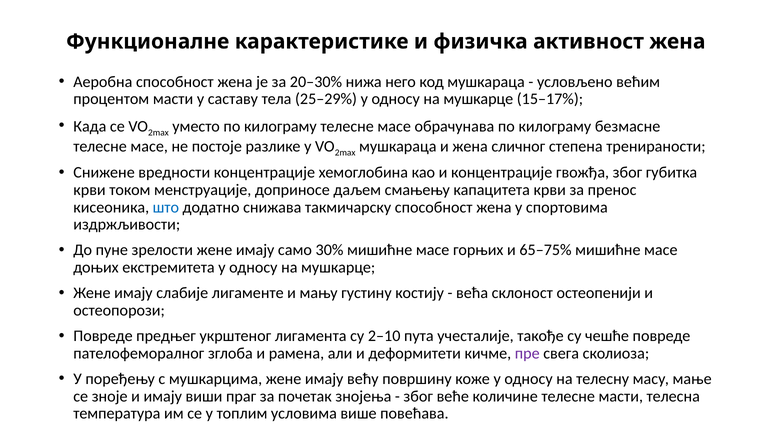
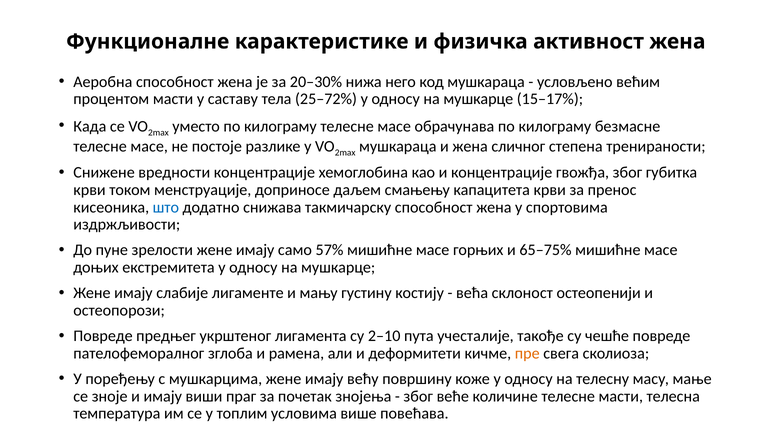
25–29%: 25–29% -> 25–72% (326, 99)
30%: 30% -> 57% (330, 250)
пре colour: purple -> orange (527, 353)
